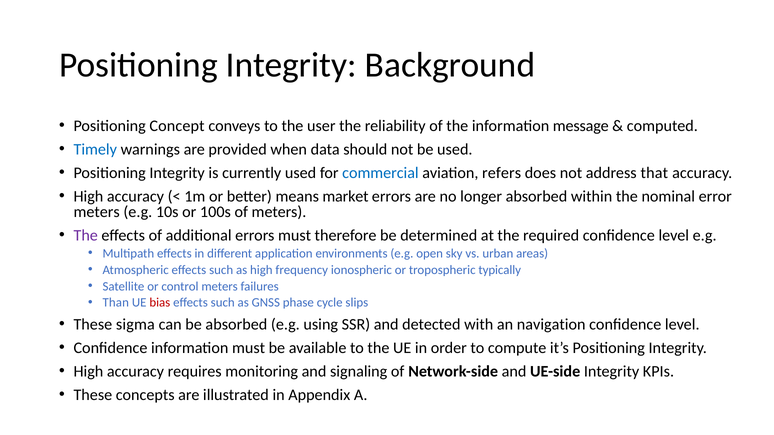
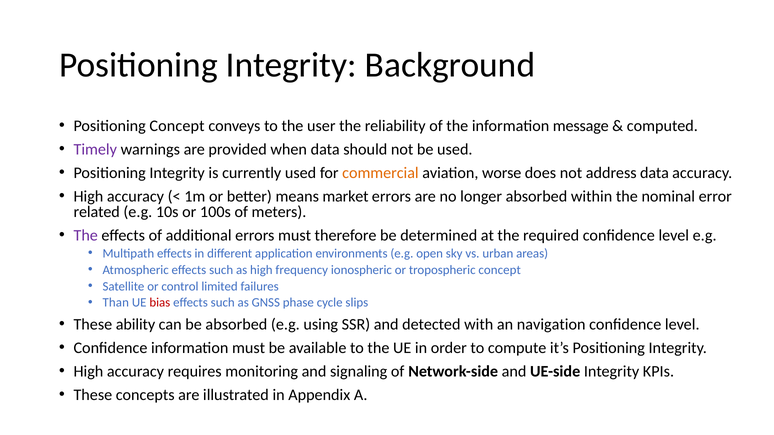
Timely colour: blue -> purple (95, 149)
commercial colour: blue -> orange (380, 173)
refers: refers -> worse (502, 173)
address that: that -> data (654, 173)
meters: meters -> related (97, 212)
tropospheric typically: typically -> concept (500, 270)
control meters: meters -> limited (220, 287)
sigma: sigma -> ability (136, 325)
